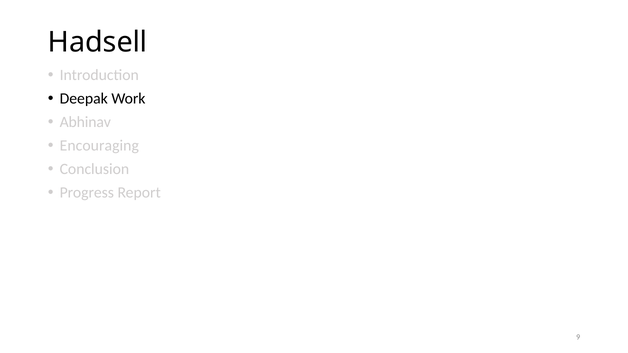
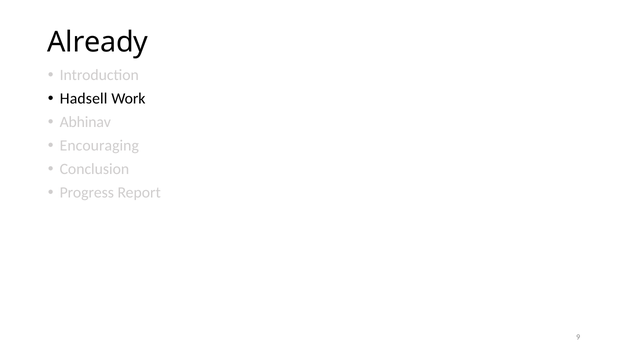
Hadsell: Hadsell -> Already (98, 42)
Deepak: Deepak -> Hadsell (84, 99)
